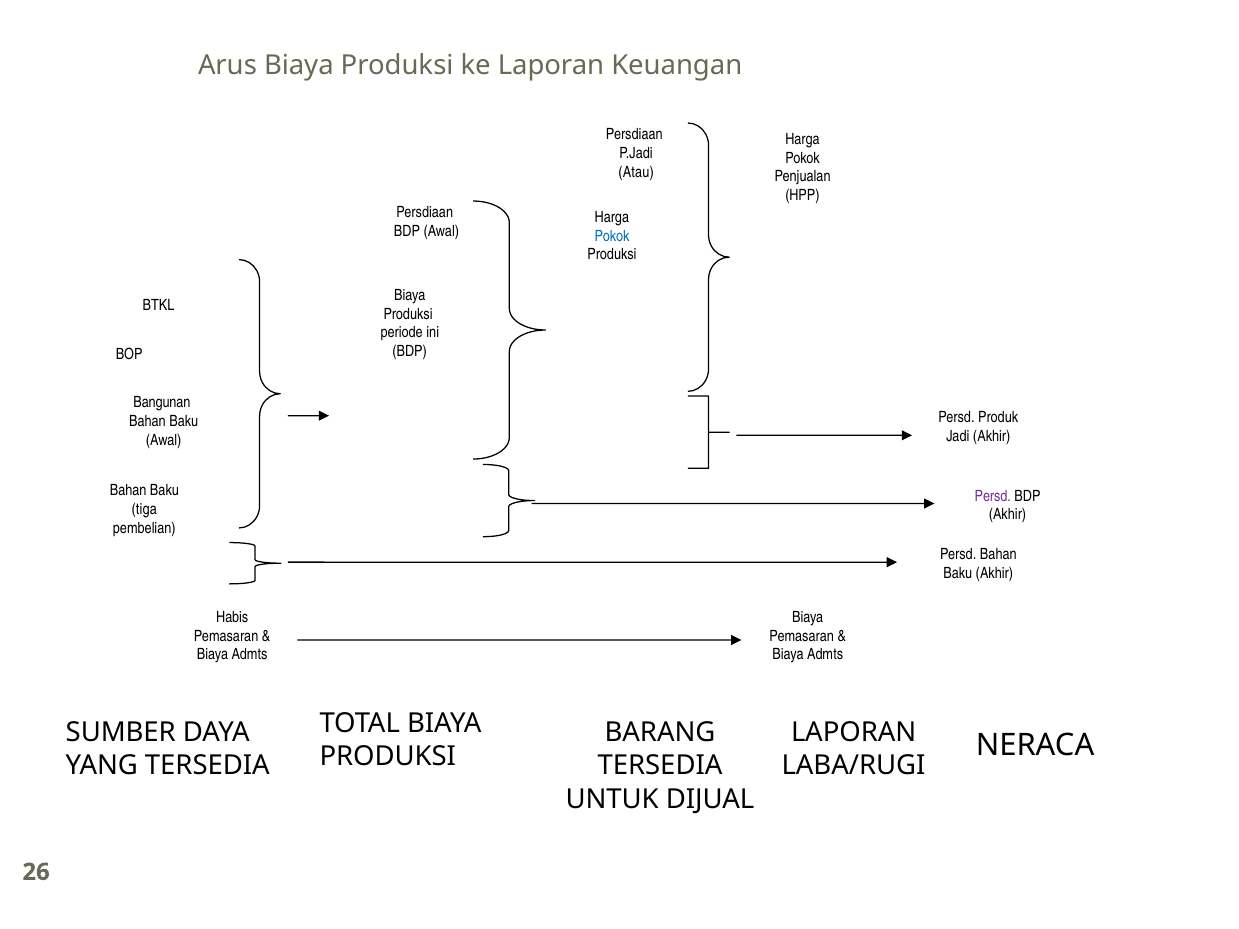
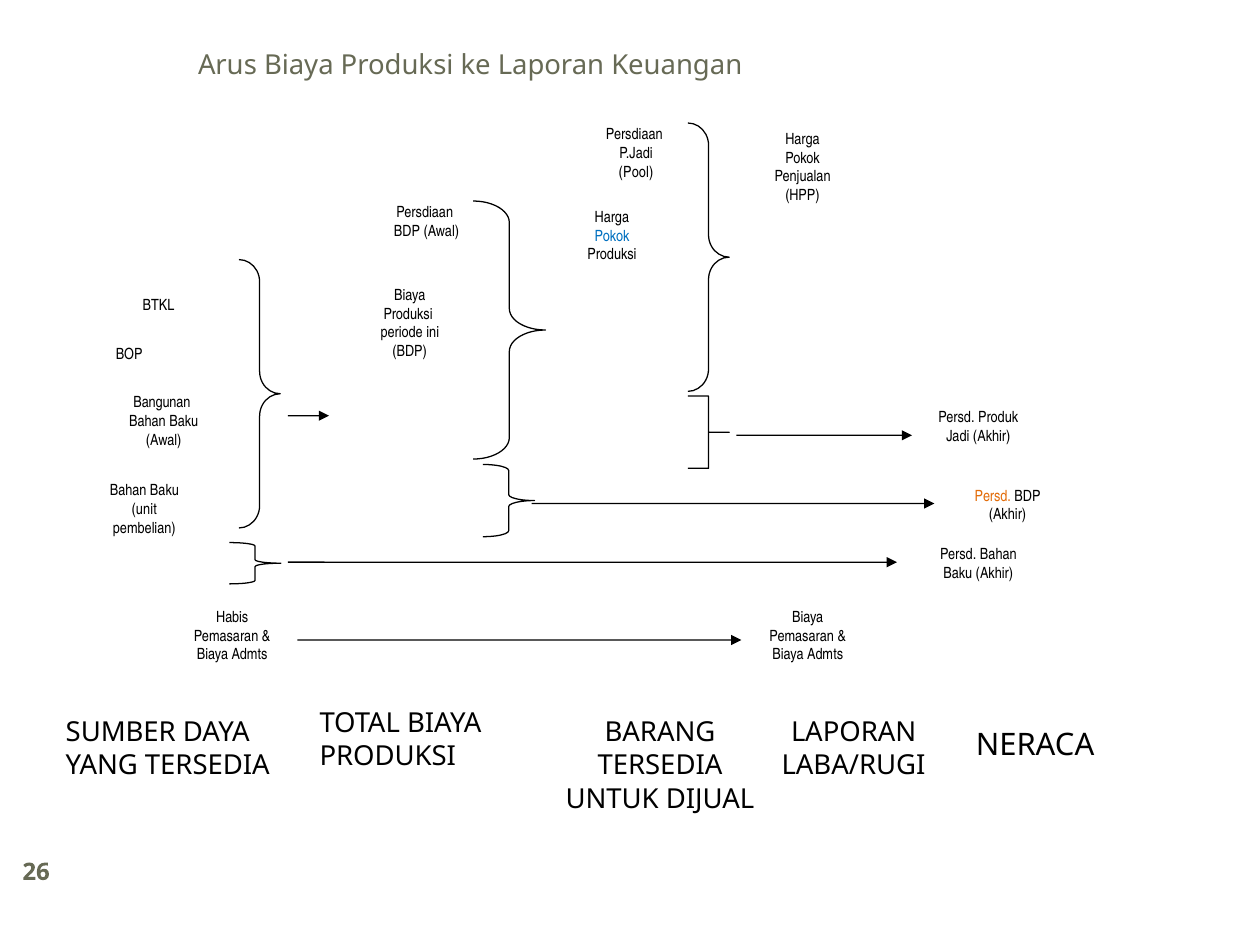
Atau: Atau -> Pool (636, 172)
Persd colour: purple -> orange (993, 496)
tiga: tiga -> unit (144, 509)
